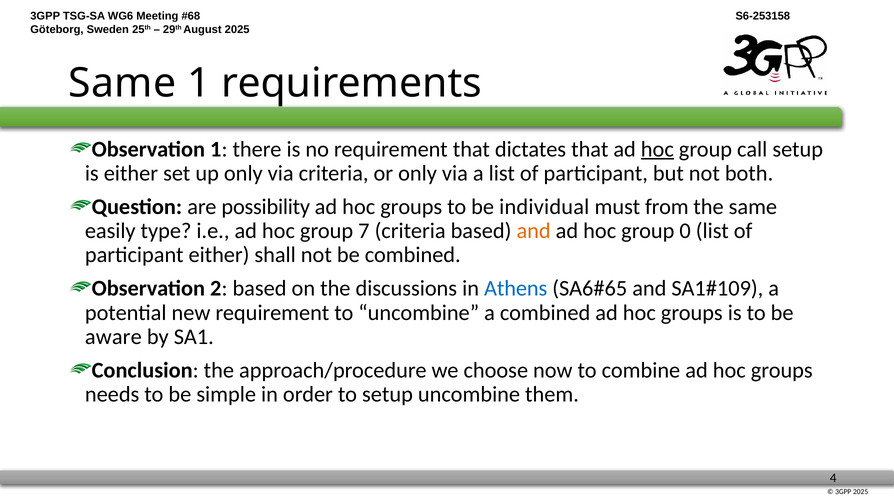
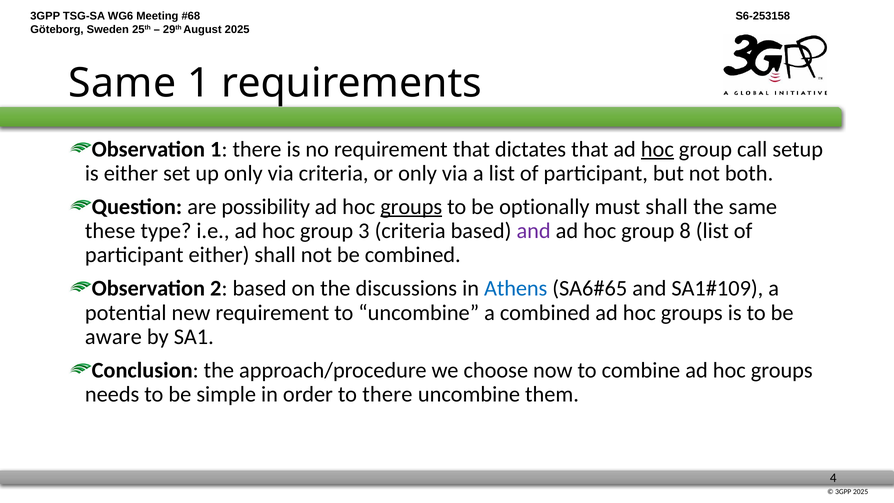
groups underline: none -> present (411, 207)
individual: individual -> optionally (544, 207)
must from: from -> shall (667, 207)
easily: easily -> these (110, 231)
7: 7 -> 3 (364, 231)
and colour: orange -> purple (534, 231)
0: 0 -> 8 (685, 231)
to setup: setup -> there (387, 394)
